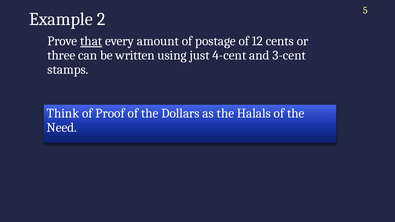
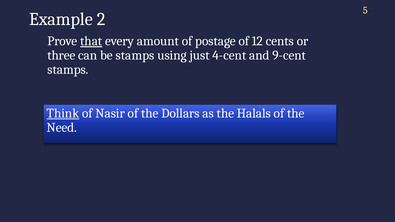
be written: written -> stamps (135, 55)
3-cent: 3-cent -> 9-cent (289, 55)
Think underline: none -> present (63, 113)
Proof: Proof -> Nasir (110, 113)
